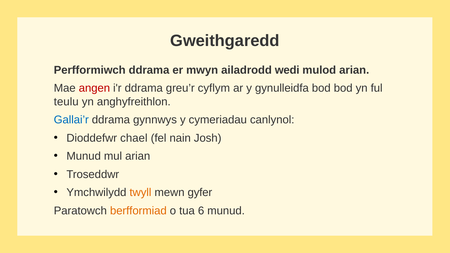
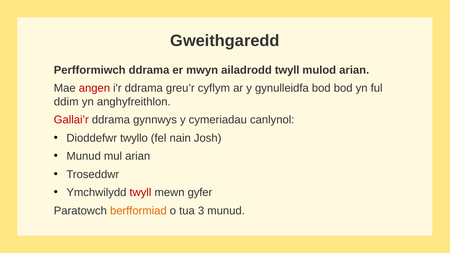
ailadrodd wedi: wedi -> twyll (287, 70)
teulu: teulu -> ddim (66, 102)
Gallai’r colour: blue -> red (71, 120)
chael: chael -> twyllo (134, 138)
twyll colour: orange -> red (140, 193)
6: 6 -> 3 (201, 211)
